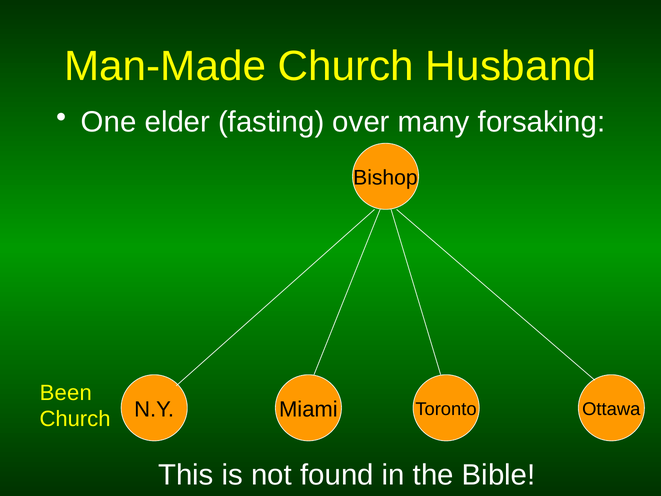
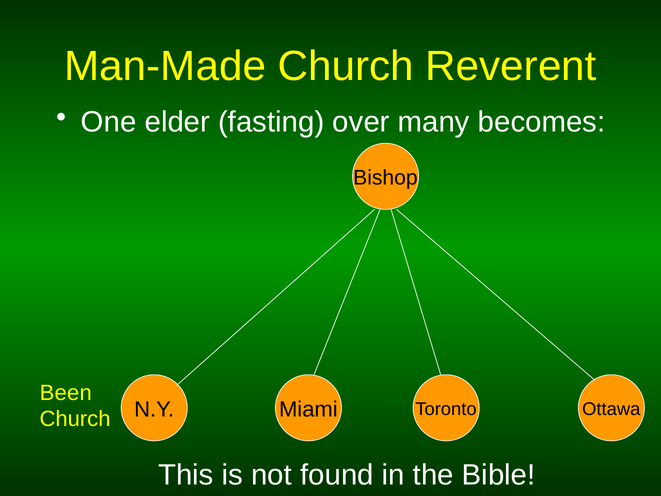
Husband: Husband -> Reverent (511, 66)
forsaking: forsaking -> becomes (542, 122)
